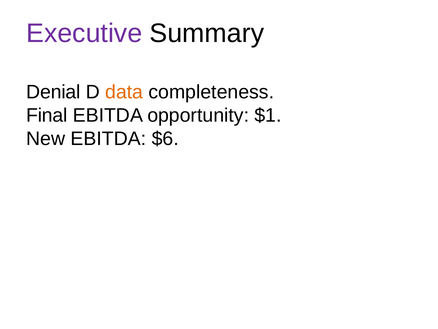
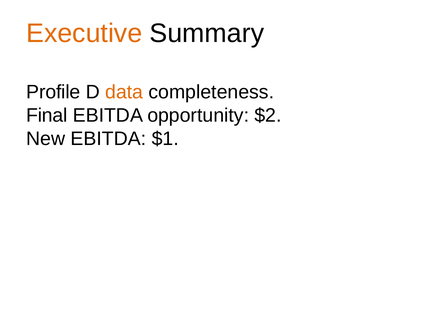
Executive colour: purple -> orange (84, 33)
Denial: Denial -> Profile (53, 92)
$1: $1 -> $2 (268, 115)
$6: $6 -> $1 (165, 139)
